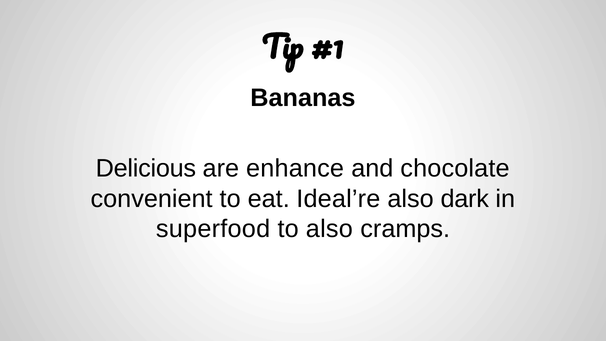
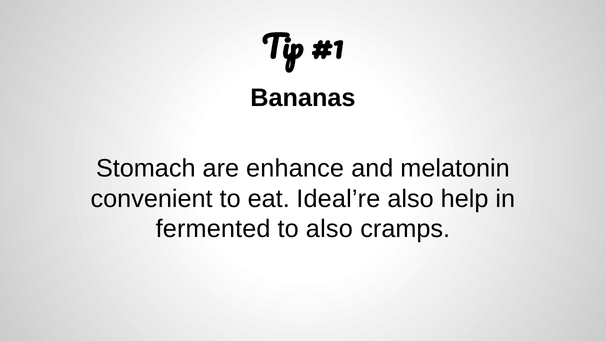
Delicious: Delicious -> Stomach (146, 168)
chocolate: chocolate -> melatonin (455, 168)
dark: dark -> help (465, 199)
superfood: superfood -> fermented (213, 229)
